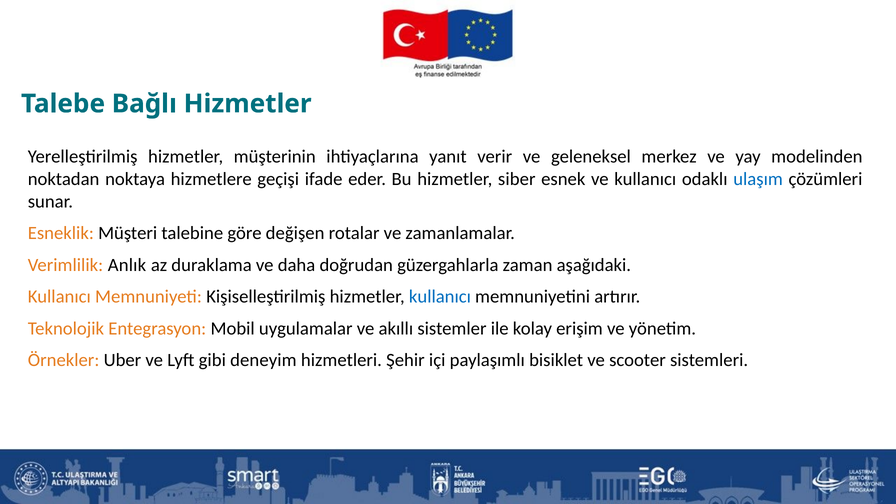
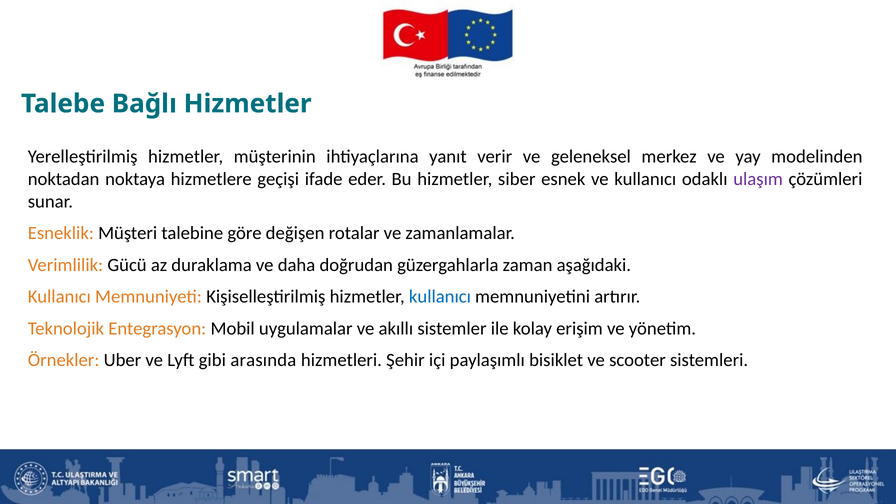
ulaşım colour: blue -> purple (758, 179)
Anlık: Anlık -> Gücü (127, 265)
deneyim: deneyim -> arasında (263, 360)
